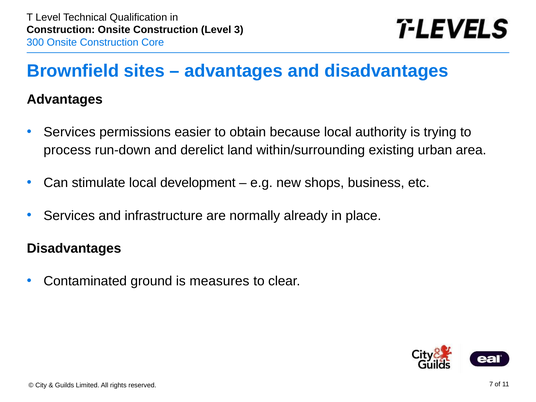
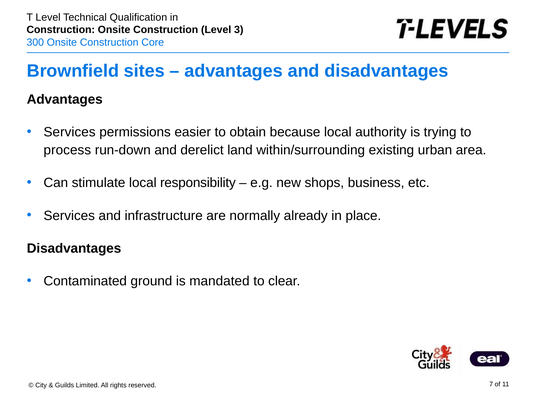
development: development -> responsibility (198, 183)
measures: measures -> mandated (219, 281)
